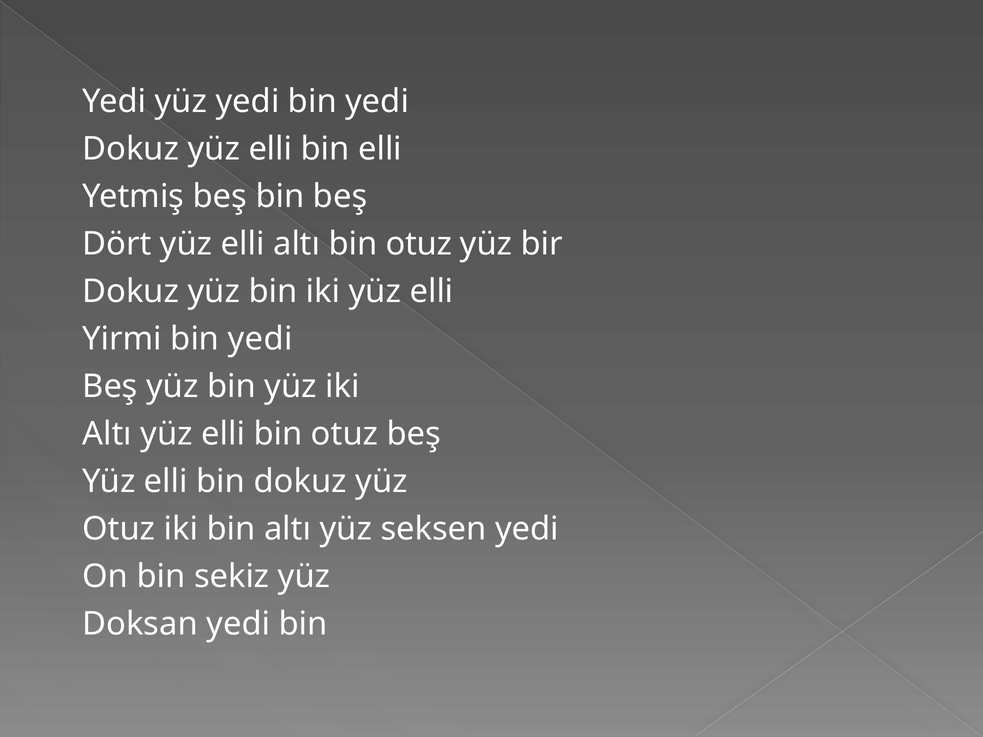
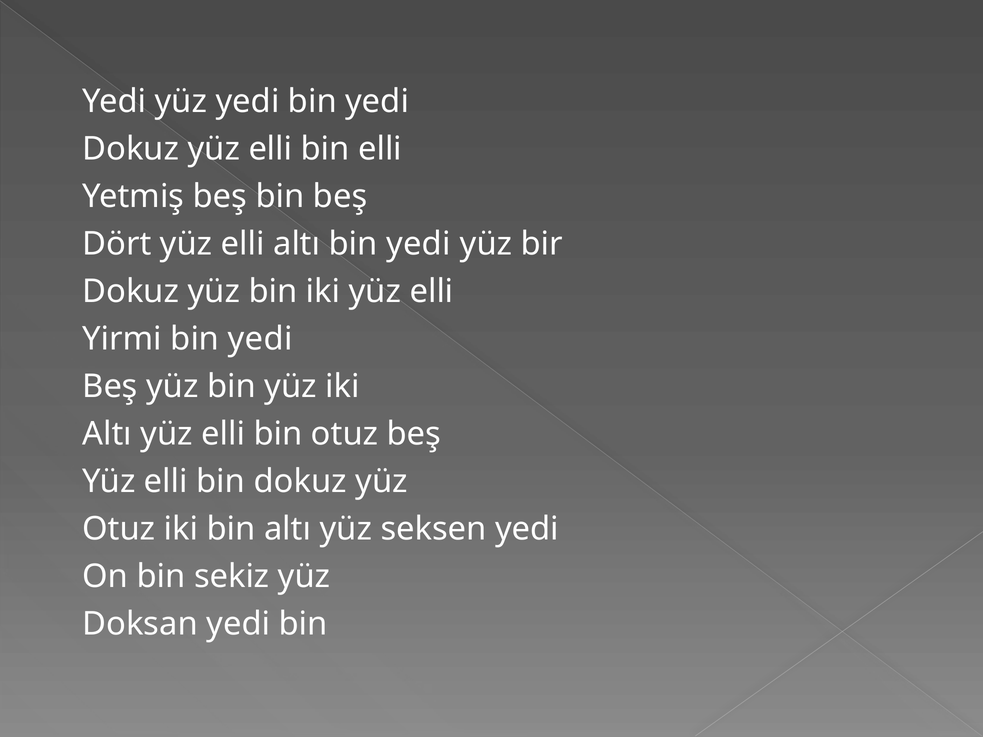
altı bin otuz: otuz -> yedi (418, 244)
